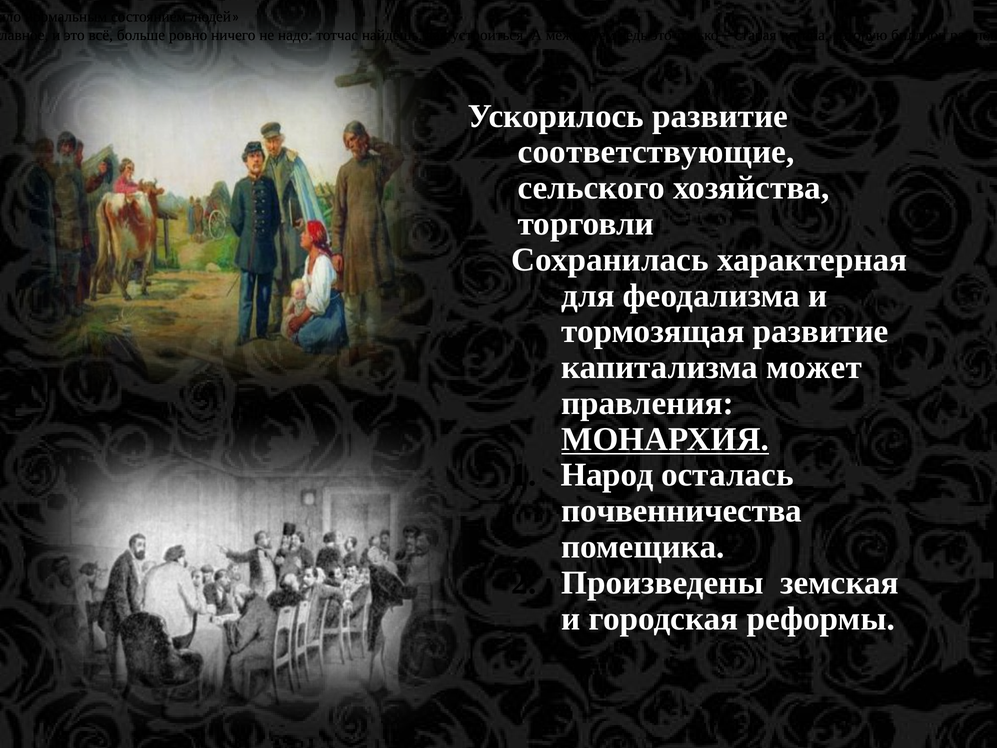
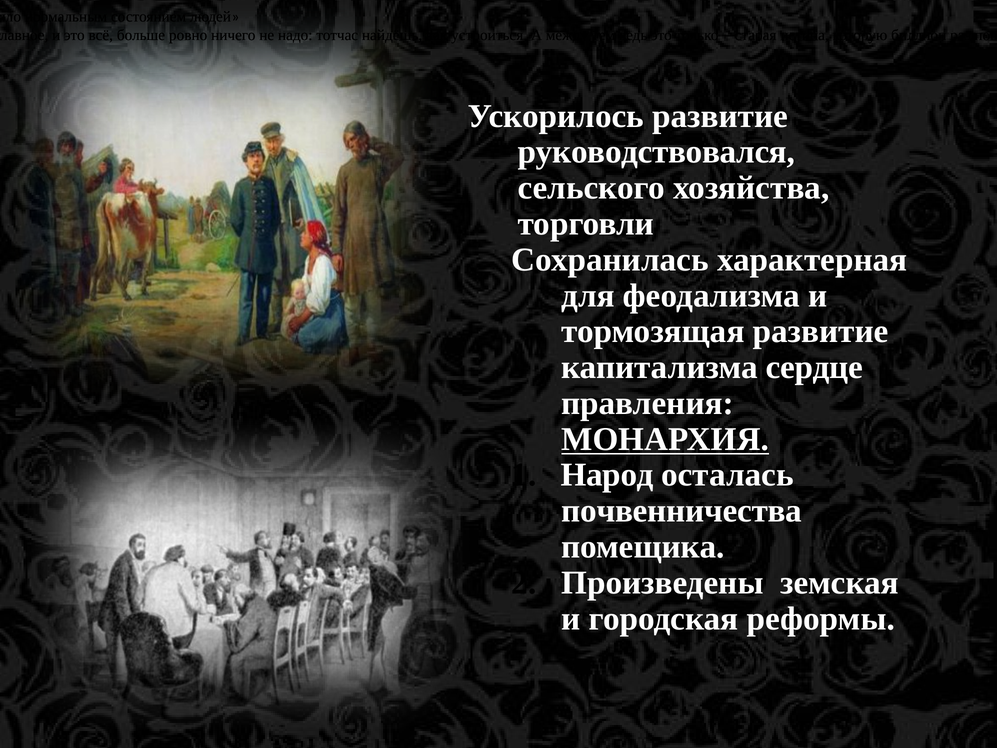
соответствующие: соответствующие -> руководствовался (656, 152)
может: может -> сердце (814, 367)
